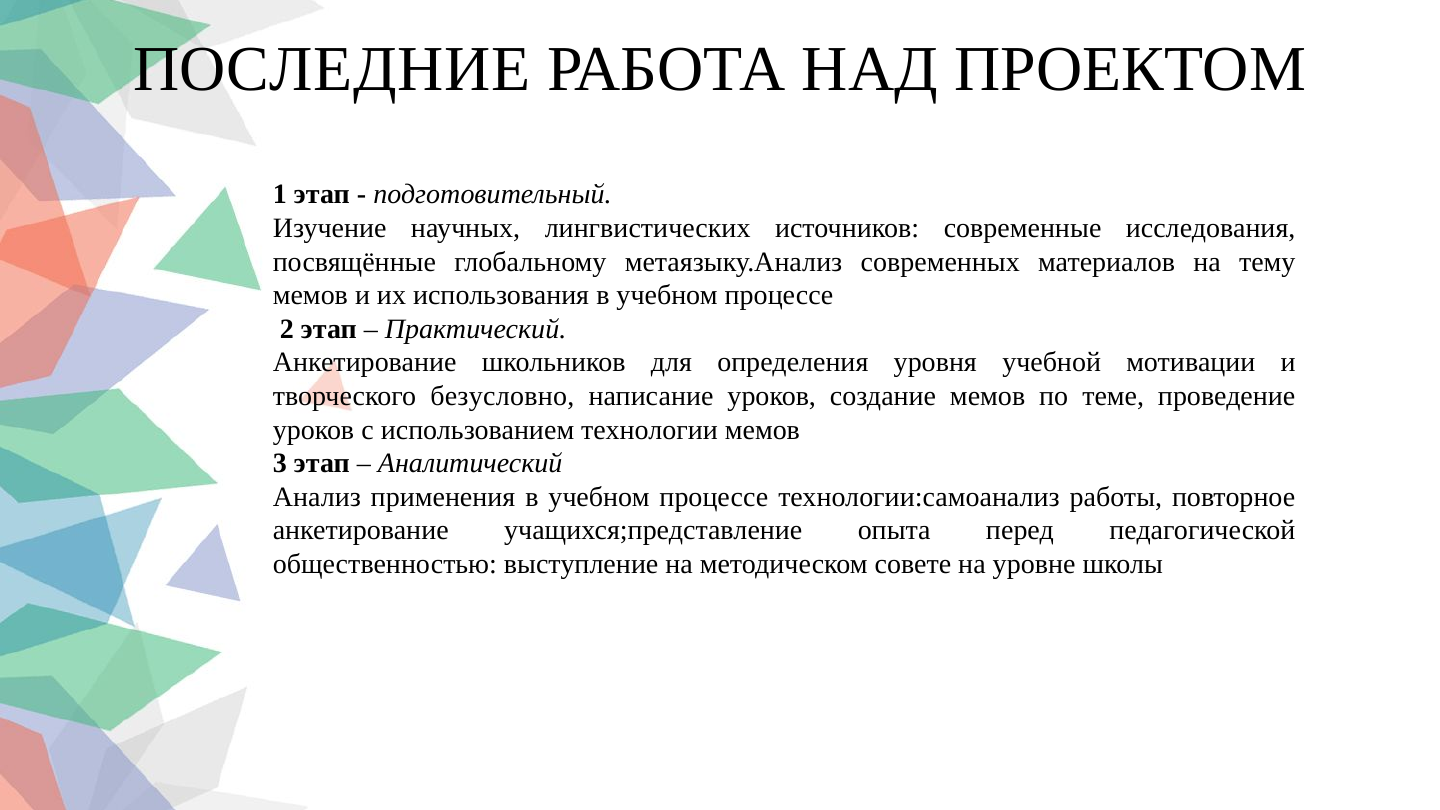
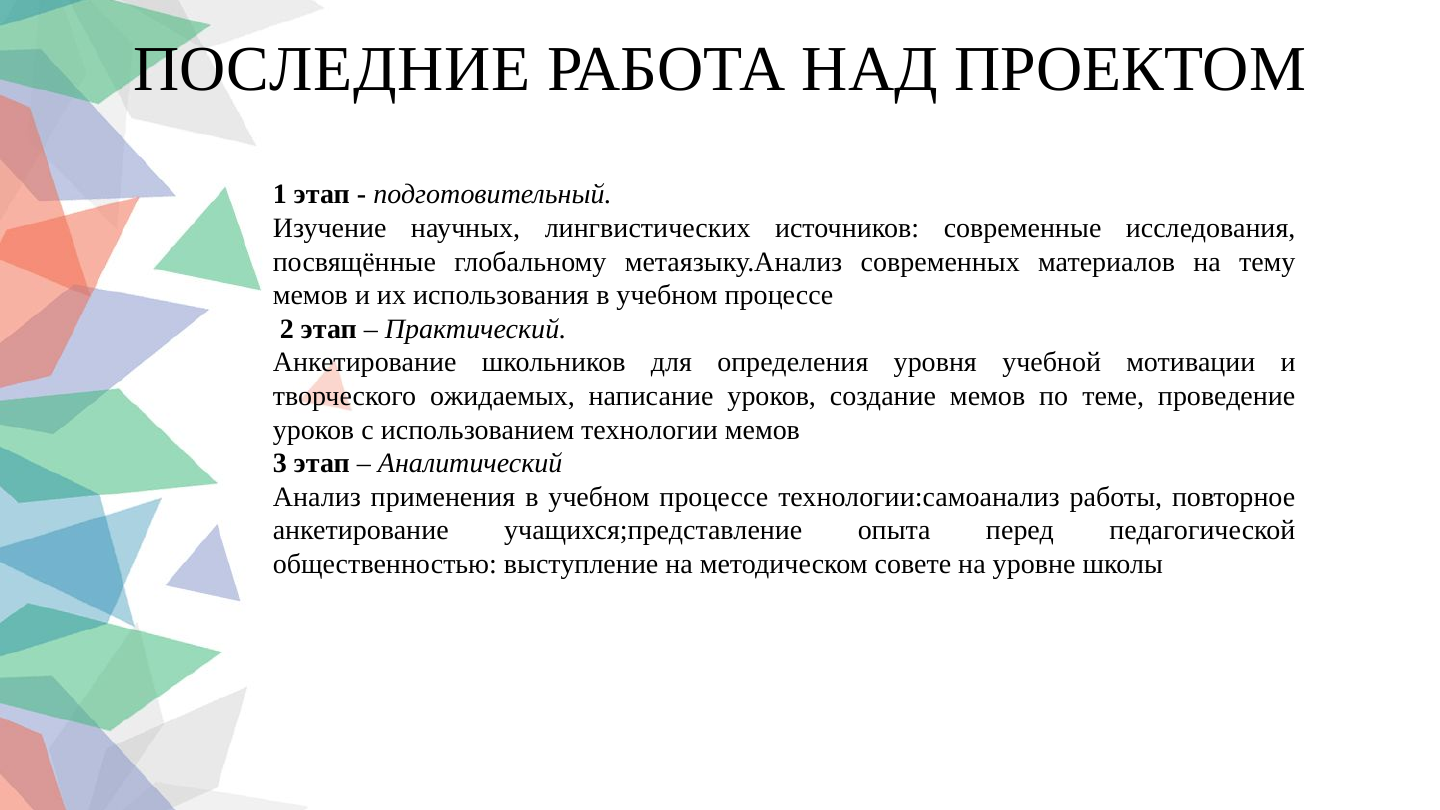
безусловно: безусловно -> ожидаемых (502, 396)
